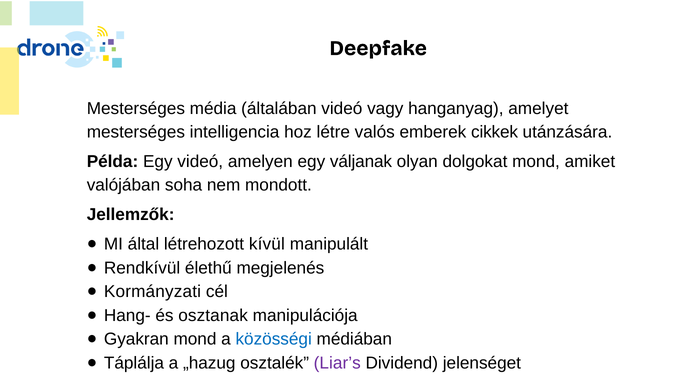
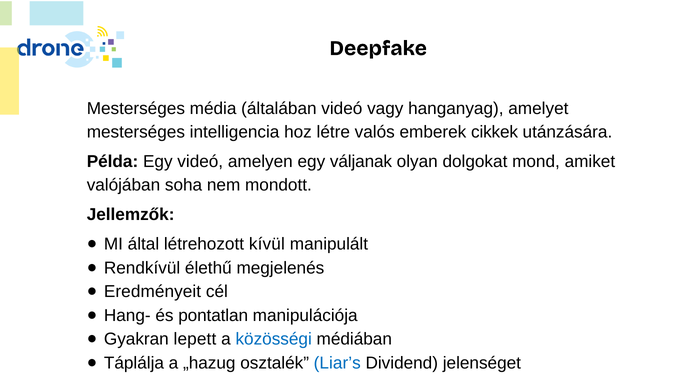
Kormányzati: Kormányzati -> Eredményeit (153, 291)
osztanak: osztanak -> pontatlan (213, 315)
Gyakran mond: mond -> lepett (195, 339)
Liar’s colour: purple -> blue (337, 362)
